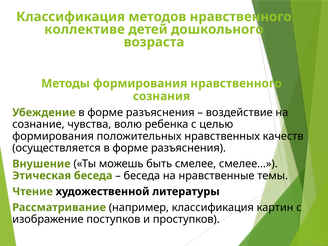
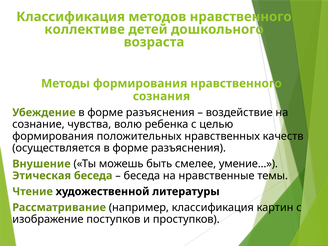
смелее…: смелее… -> умение… (248, 164)
